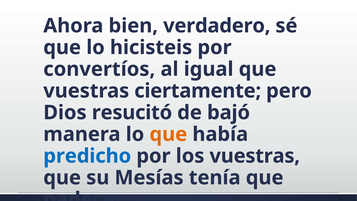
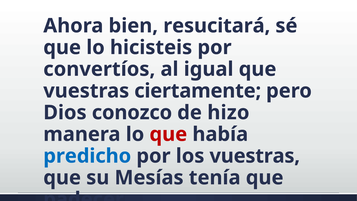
verdadero: verdadero -> resucitará (217, 26)
resucitó: resucitó -> conozco (132, 112)
bajó: bajó -> hizo (228, 112)
que colour: orange -> red (168, 134)
